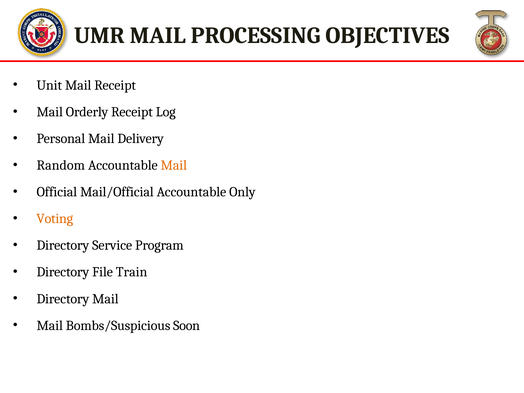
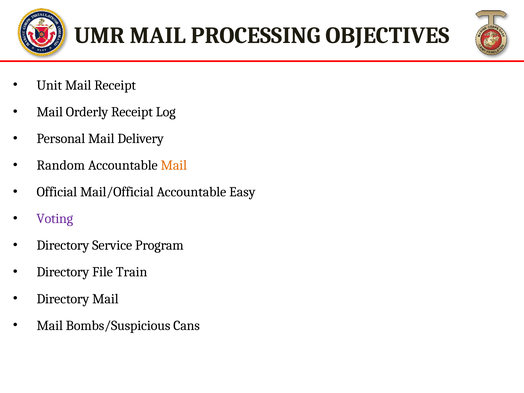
Only: Only -> Easy (242, 192)
Voting colour: orange -> purple (55, 219)
Soon: Soon -> Cans (187, 325)
